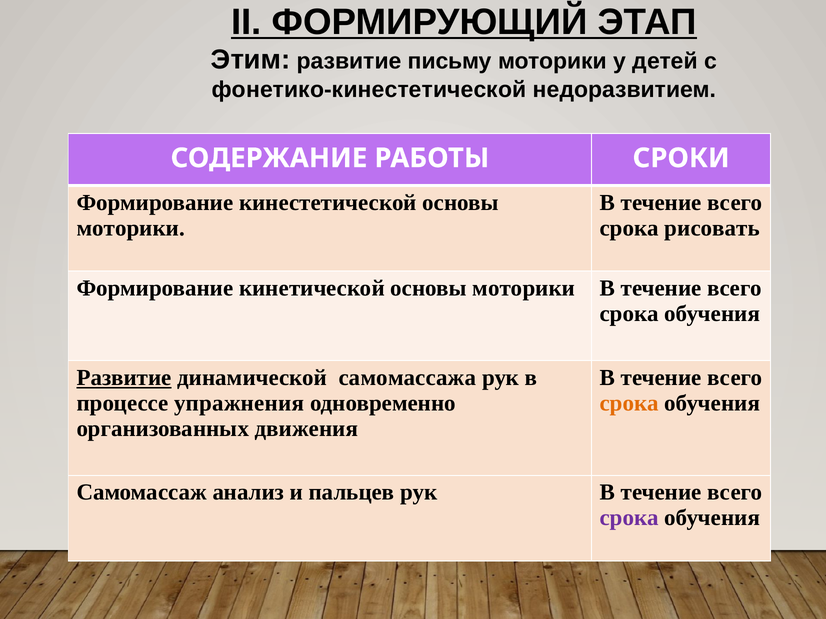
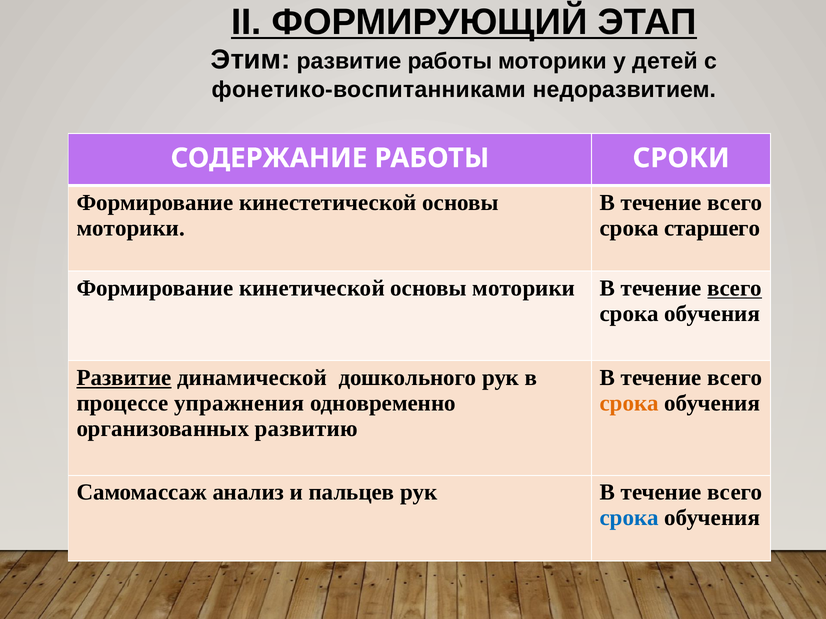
развитие письму: письму -> работы (450, 61)
фонетико-кинестетической: фонетико-кинестетической -> фонетико-воспитанниками (369, 90)
рисовать: рисовать -> старшего (712, 228)
всего underline: none -> present (735, 288)
самомассажа: самомассажа -> дошкольного (407, 378)
движения: движения -> развитию (306, 429)
срока colour: purple -> blue (629, 518)
